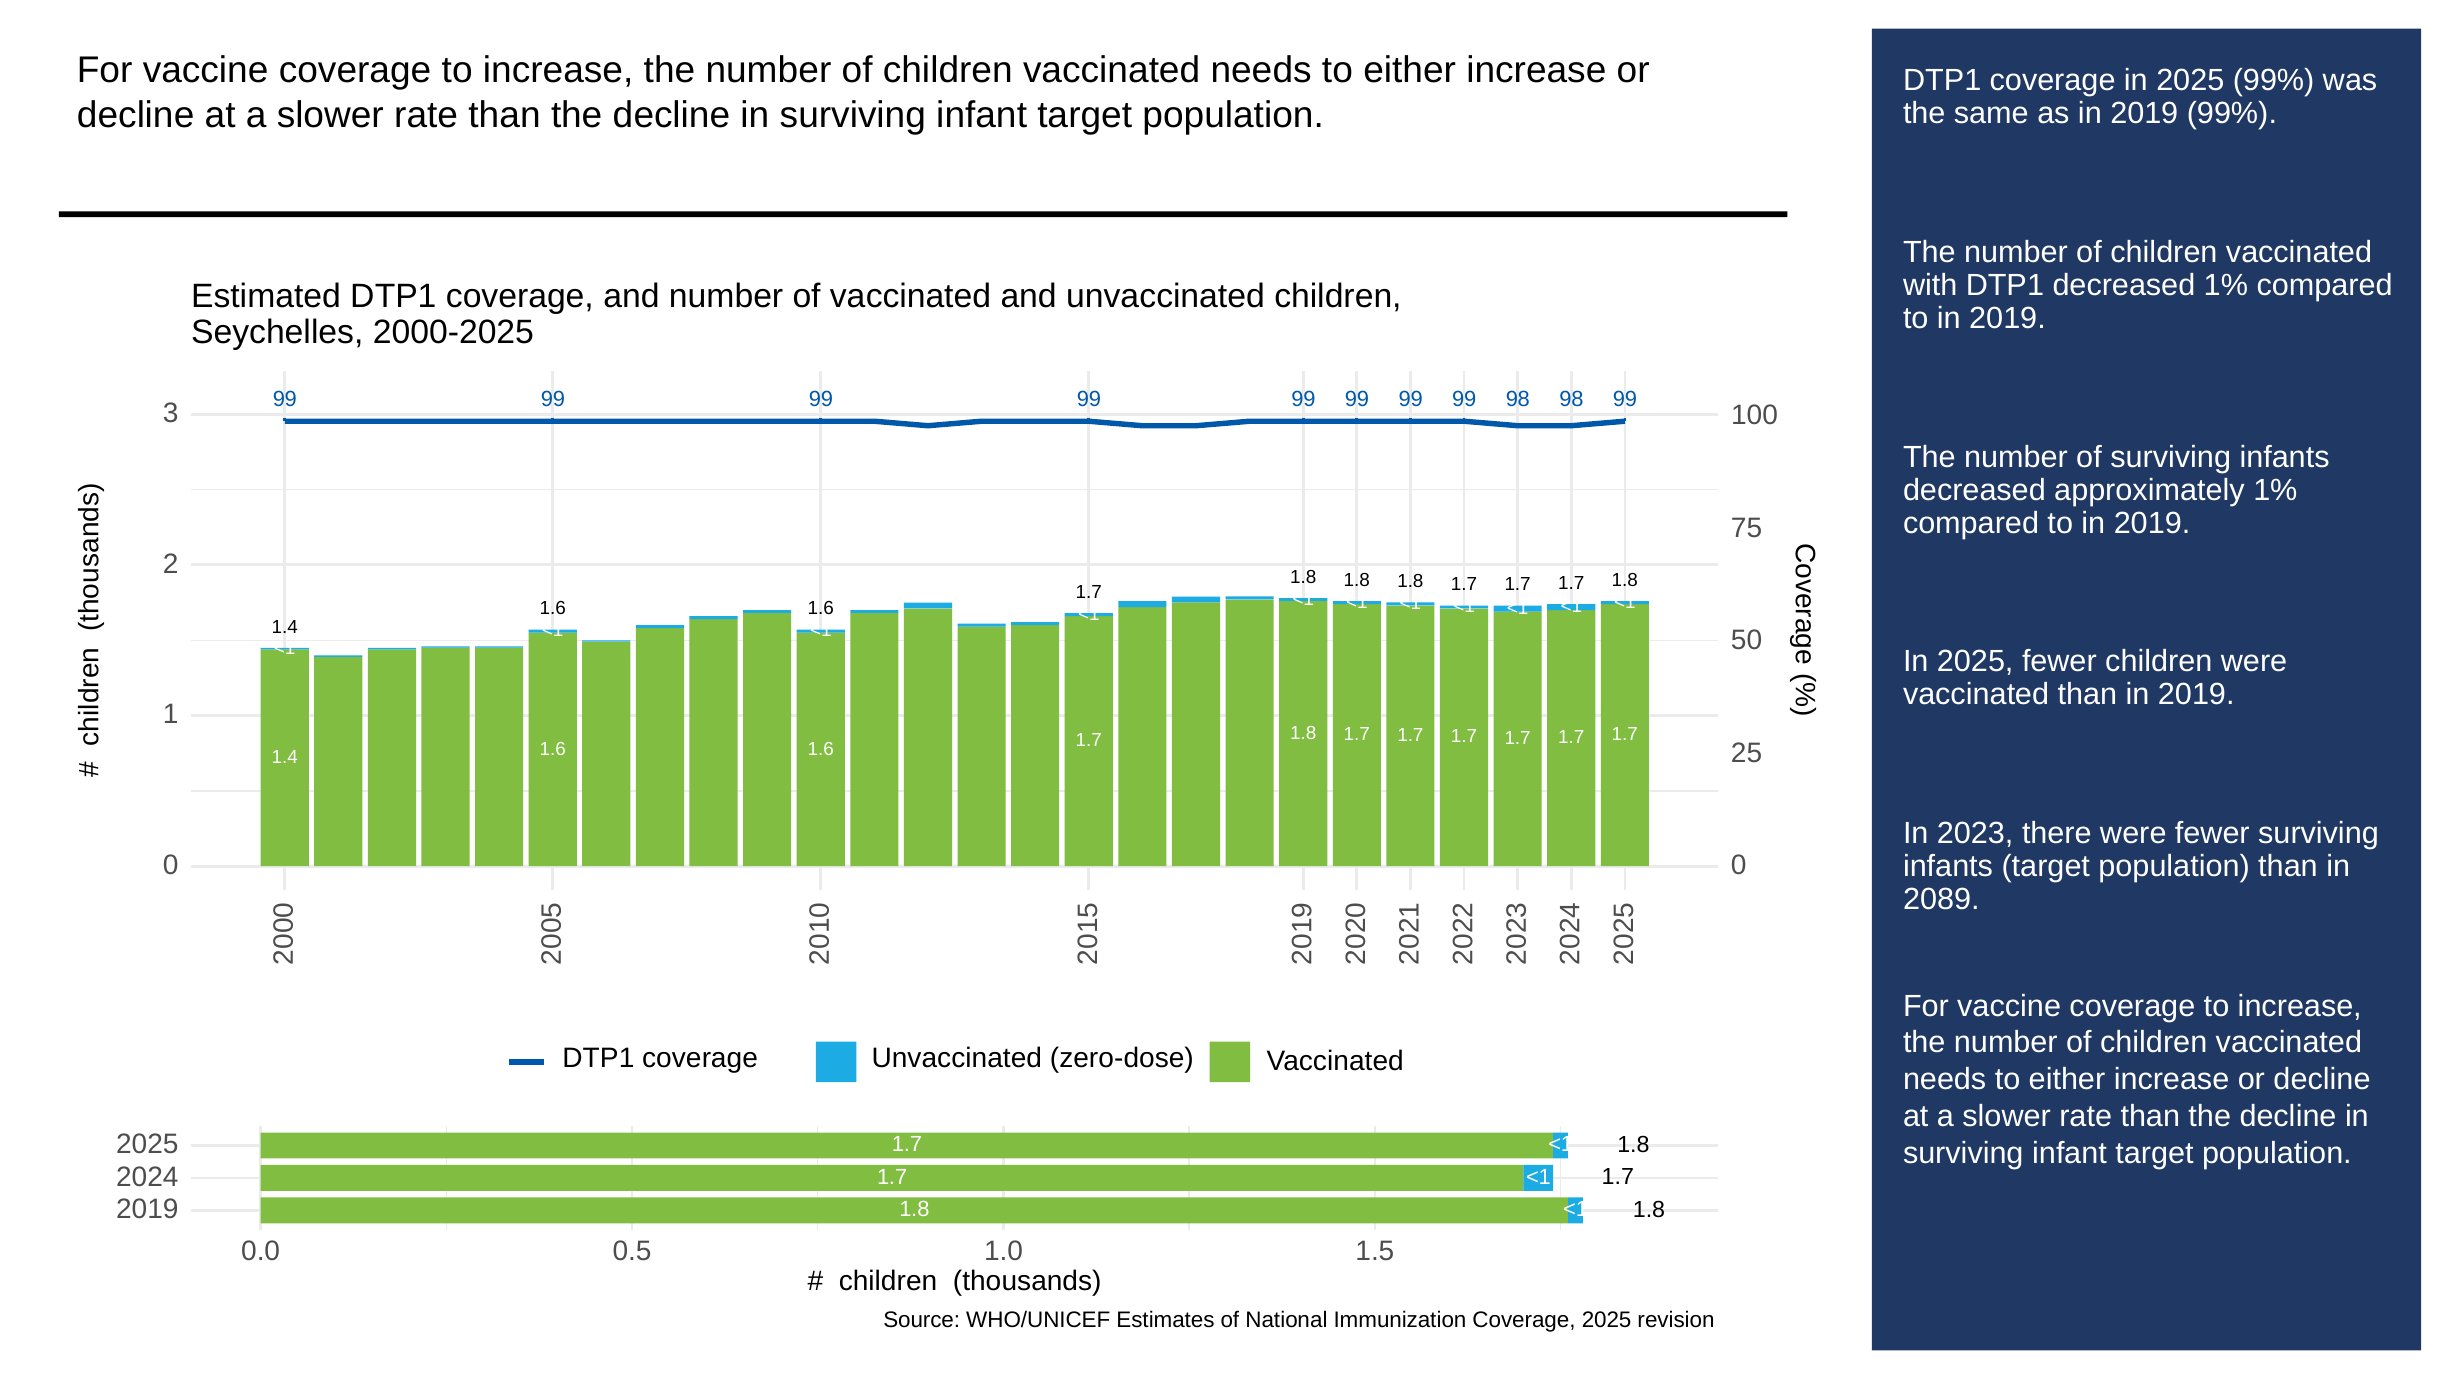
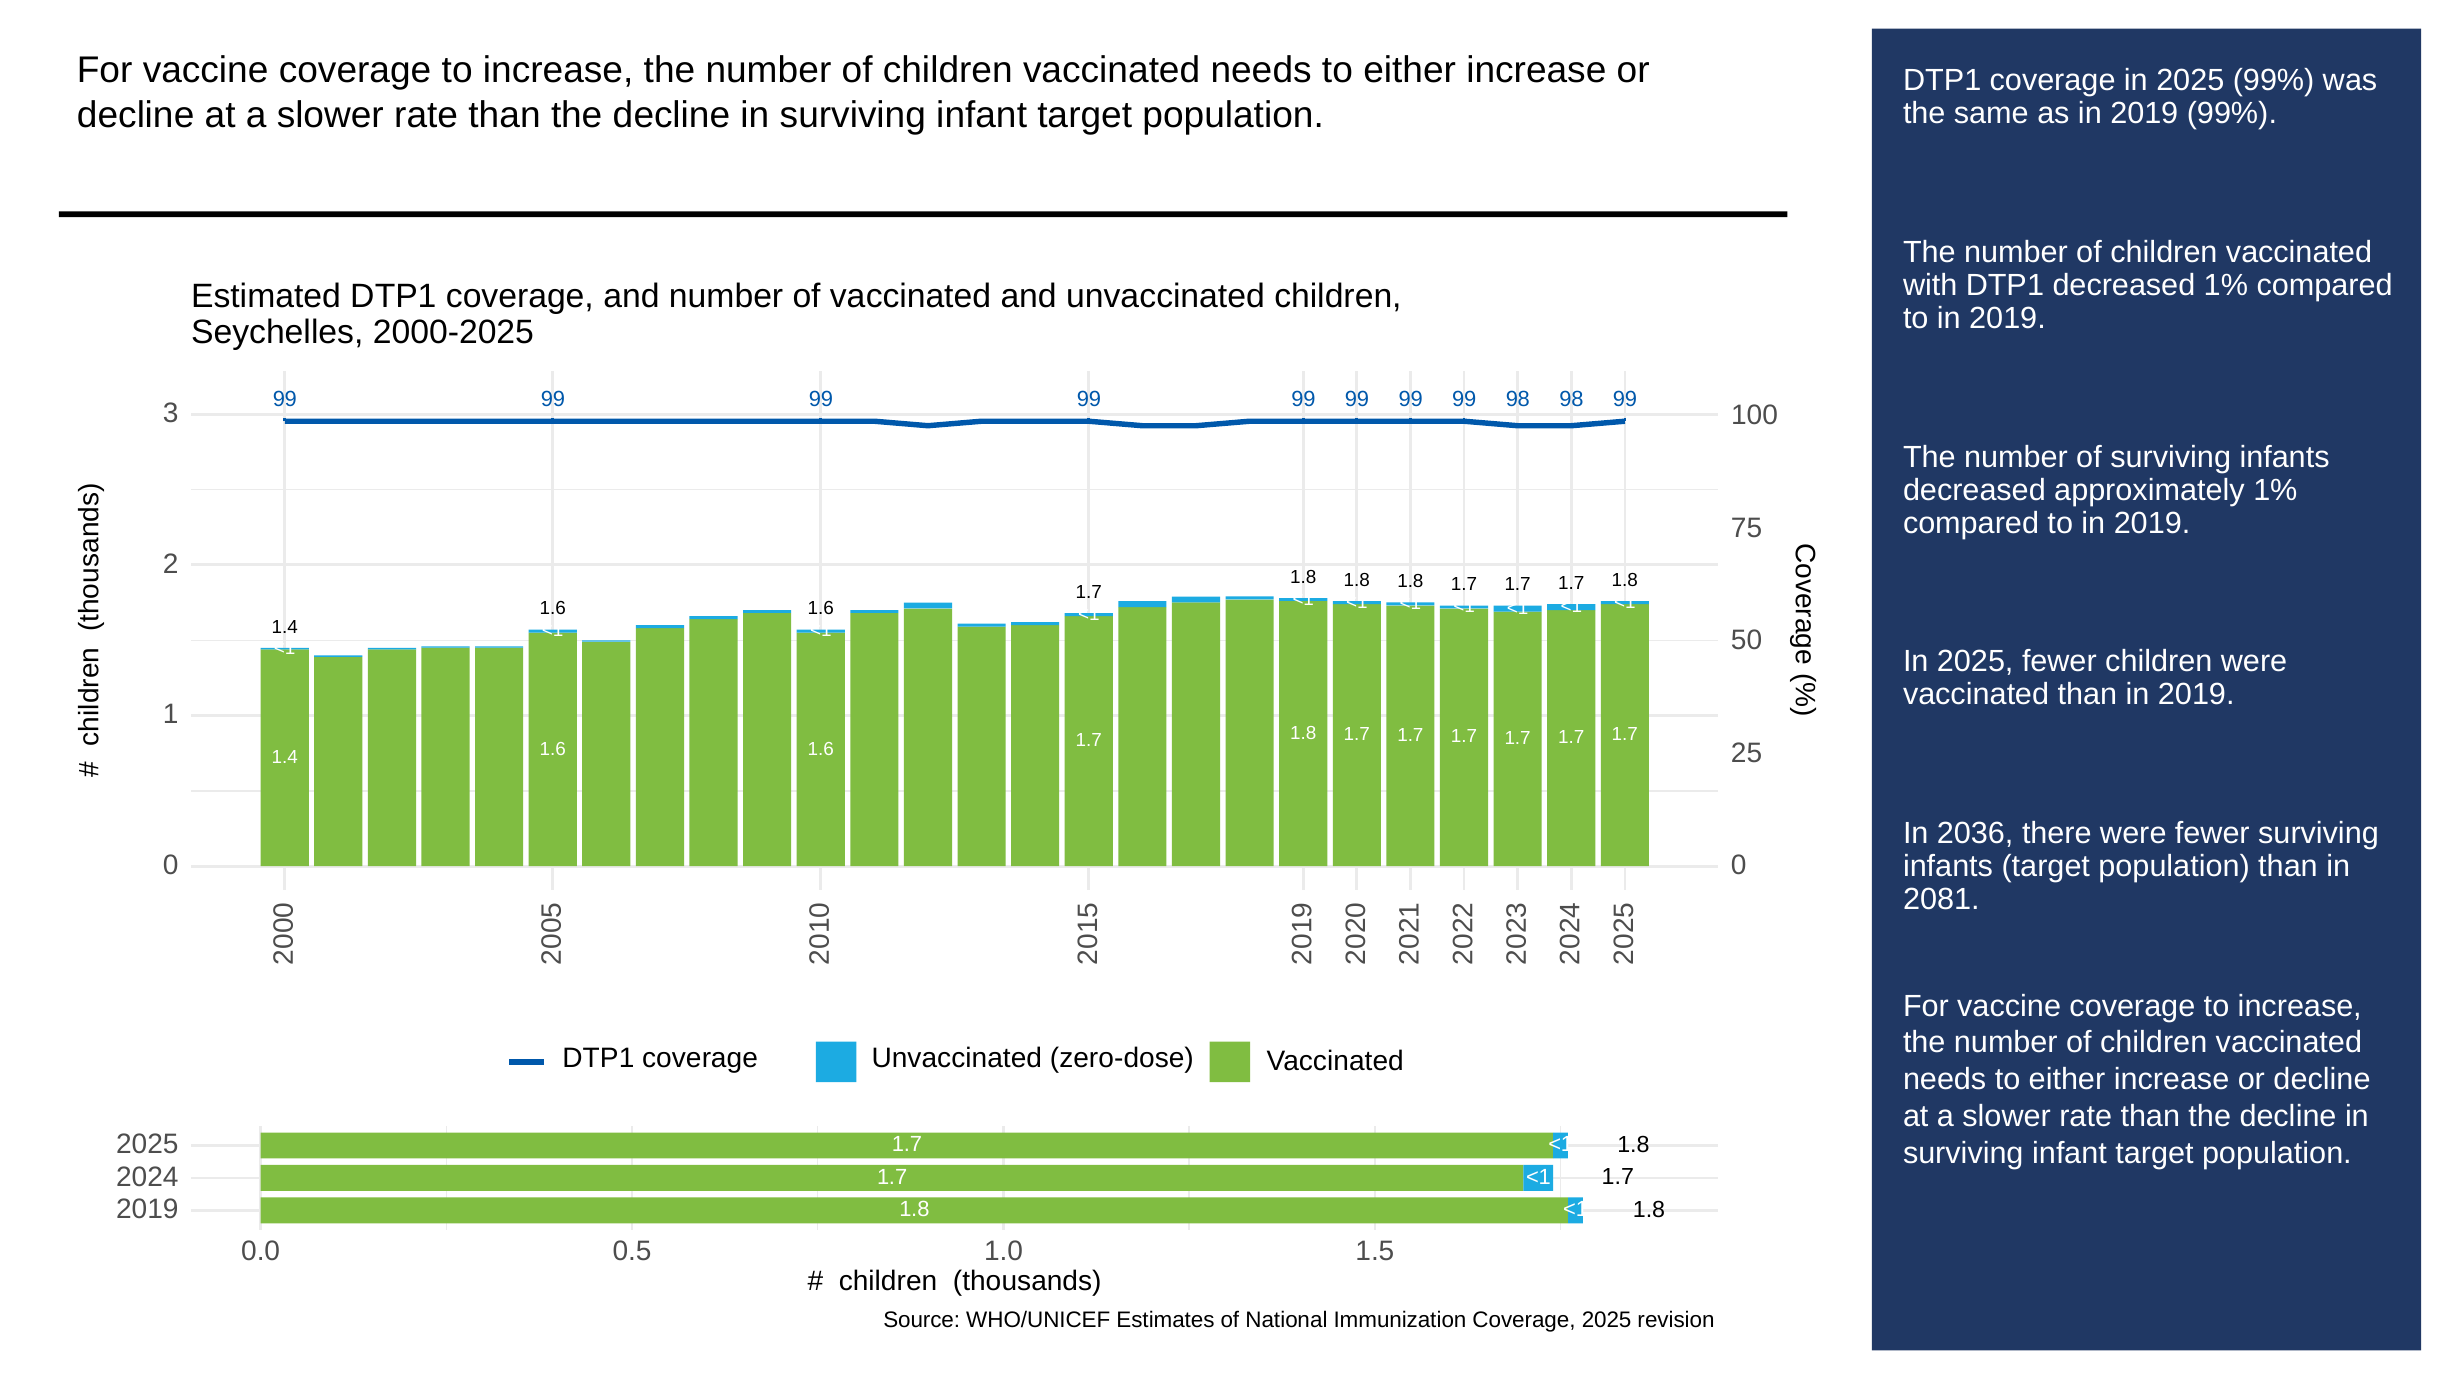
2023: 2023 -> 2036 (1975, 833)
2089: 2089 -> 2081 (1941, 900)
